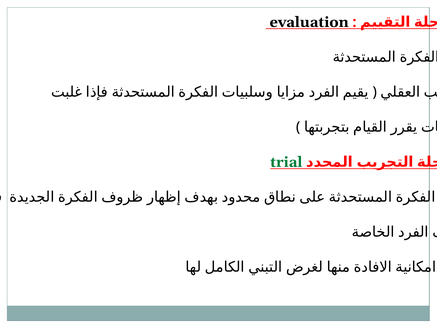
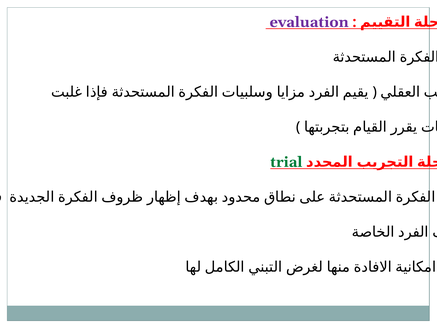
evaluation colour: black -> purple (309, 22)
